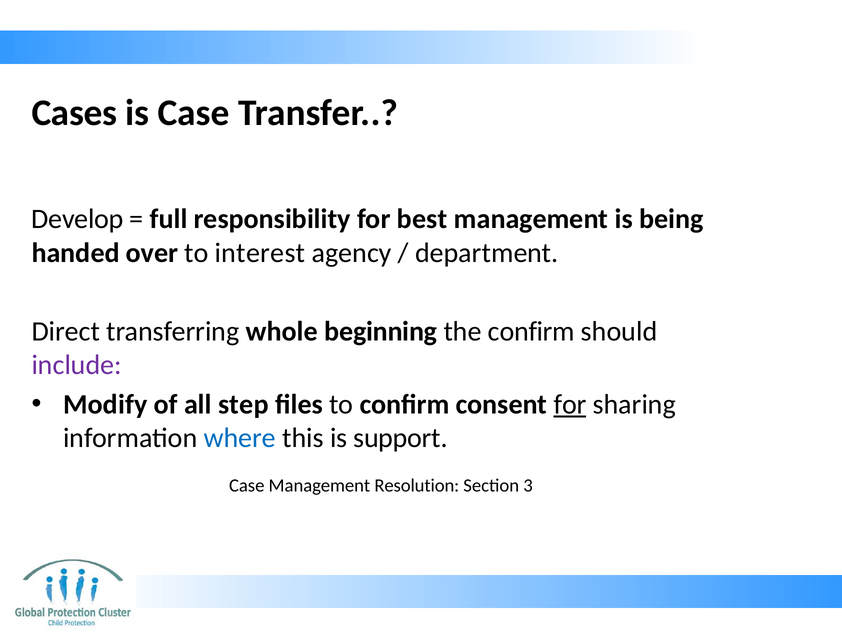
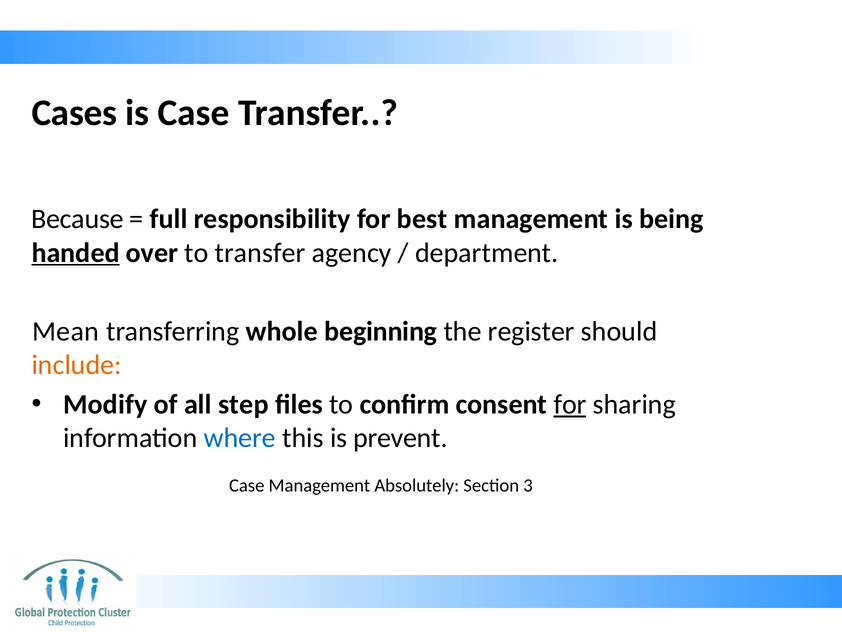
Develop: Develop -> Because (77, 219)
handed underline: none -> present (76, 253)
to interest: interest -> transfer (260, 253)
Direct: Direct -> Mean (66, 331)
the confirm: confirm -> register (531, 331)
include colour: purple -> orange (77, 365)
support: support -> prevent (400, 438)
Resolution: Resolution -> Absolutely (417, 485)
